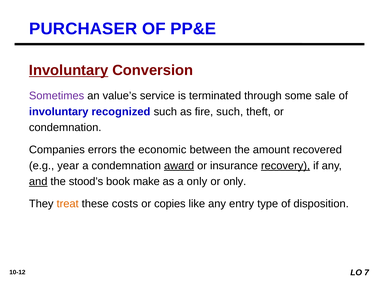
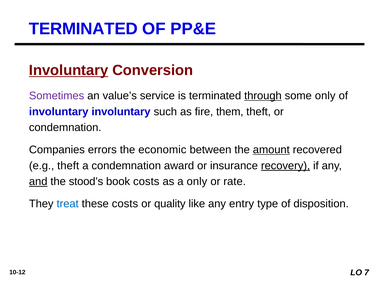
PURCHASER: PURCHASER -> TERMINATED (83, 29)
through underline: none -> present (263, 96)
some sale: sale -> only (325, 96)
involuntary recognized: recognized -> involuntary (121, 112)
fire such: such -> them (230, 112)
amount underline: none -> present (271, 150)
e.g year: year -> theft (68, 166)
award underline: present -> none (179, 166)
book make: make -> costs (146, 182)
or only: only -> rate (235, 182)
treat colour: orange -> blue (68, 204)
copies: copies -> quality (170, 204)
